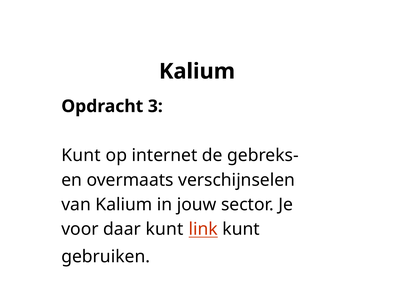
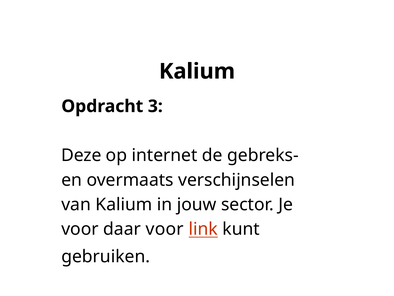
Kunt: Kunt -> Deze (81, 155)
daar kunt: kunt -> voor (165, 229)
